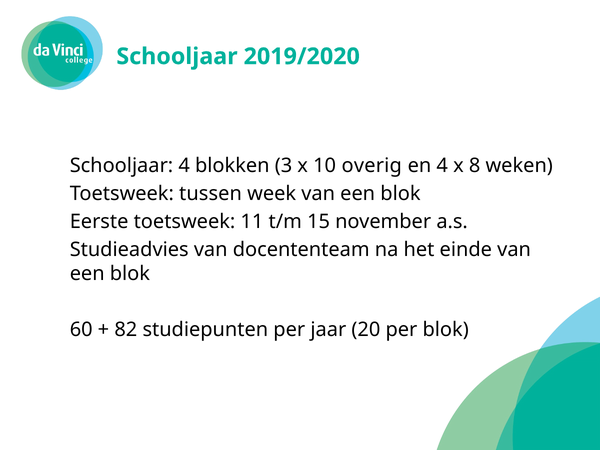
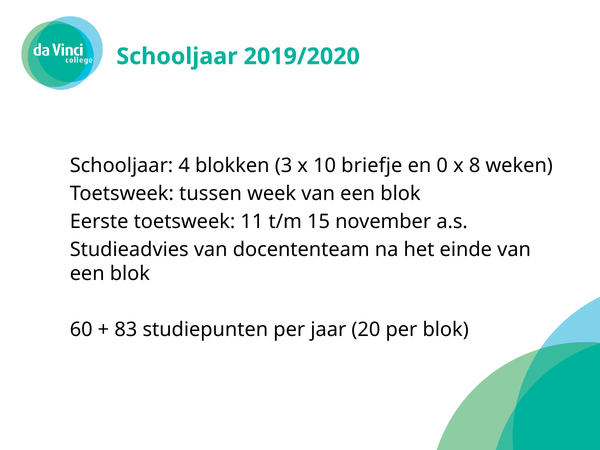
overig: overig -> briefje (372, 166)
en 4: 4 -> 0 (442, 166)
82: 82 -> 83 (126, 330)
